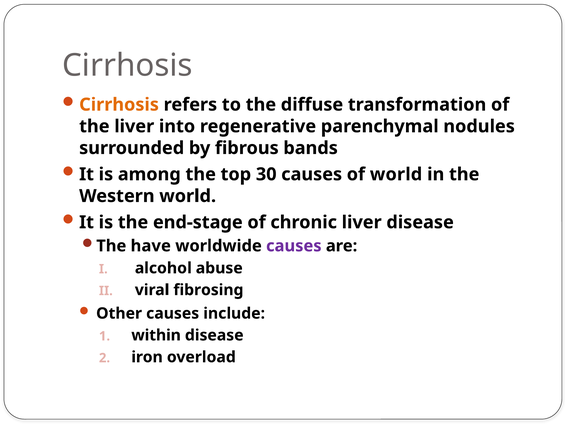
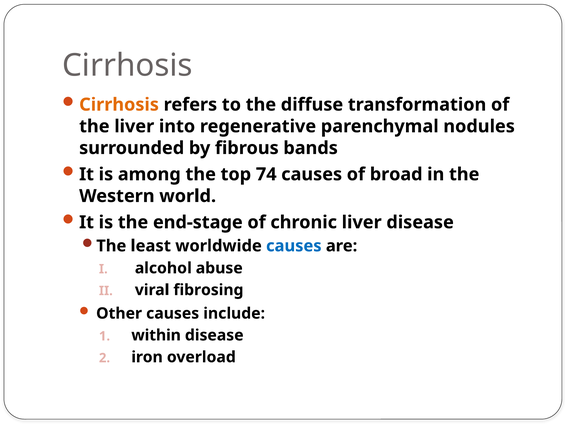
30: 30 -> 74 (266, 174)
of world: world -> broad (396, 174)
have: have -> least (151, 246)
causes colour: purple -> blue (294, 246)
